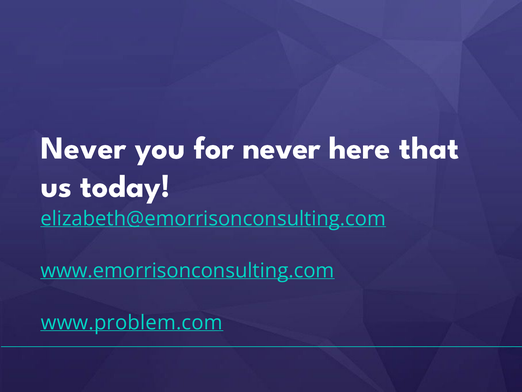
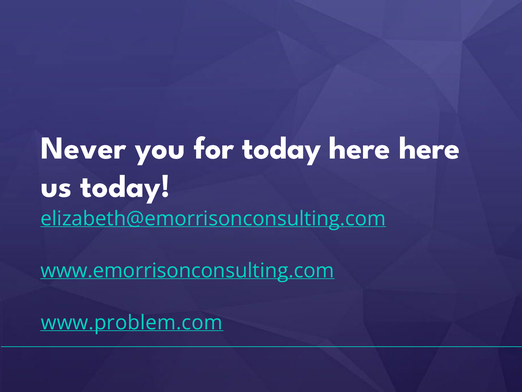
for never: never -> today (281, 148)
here that: that -> here (429, 148)
